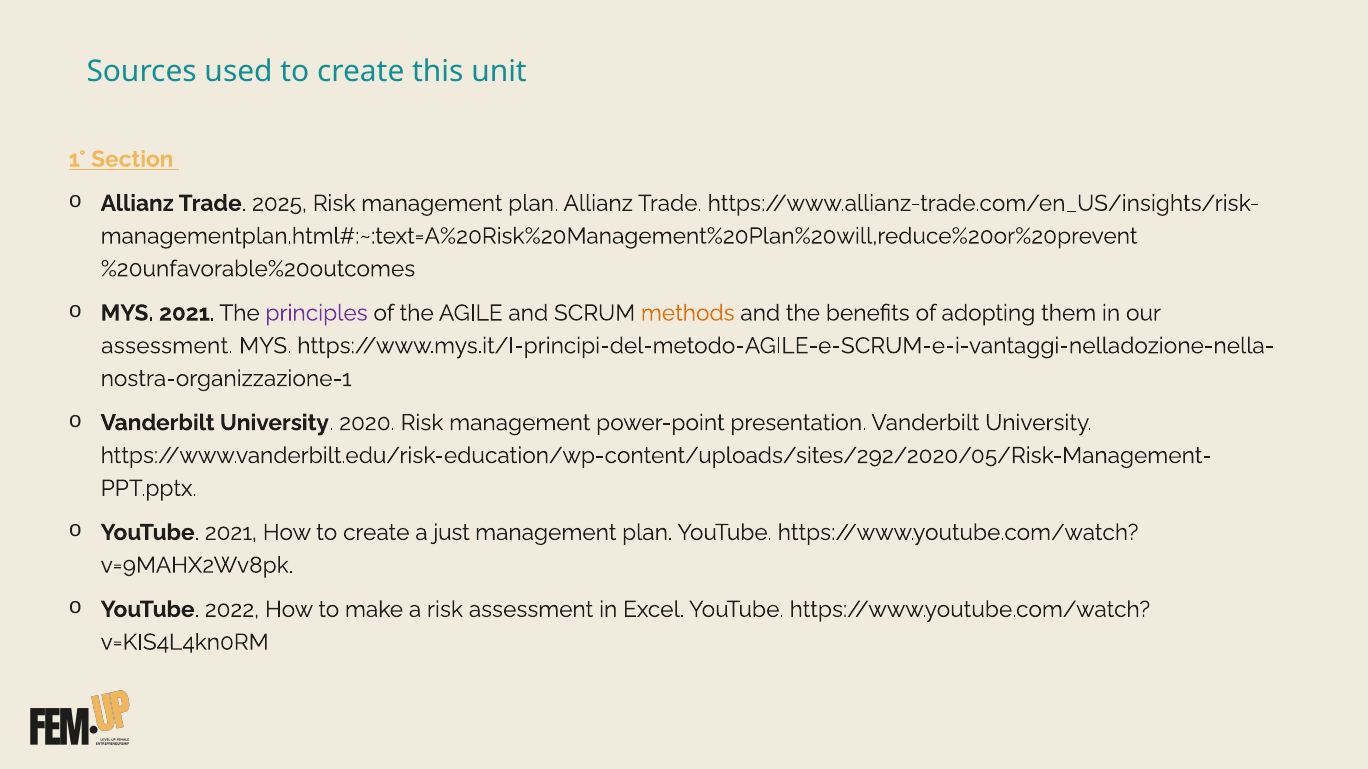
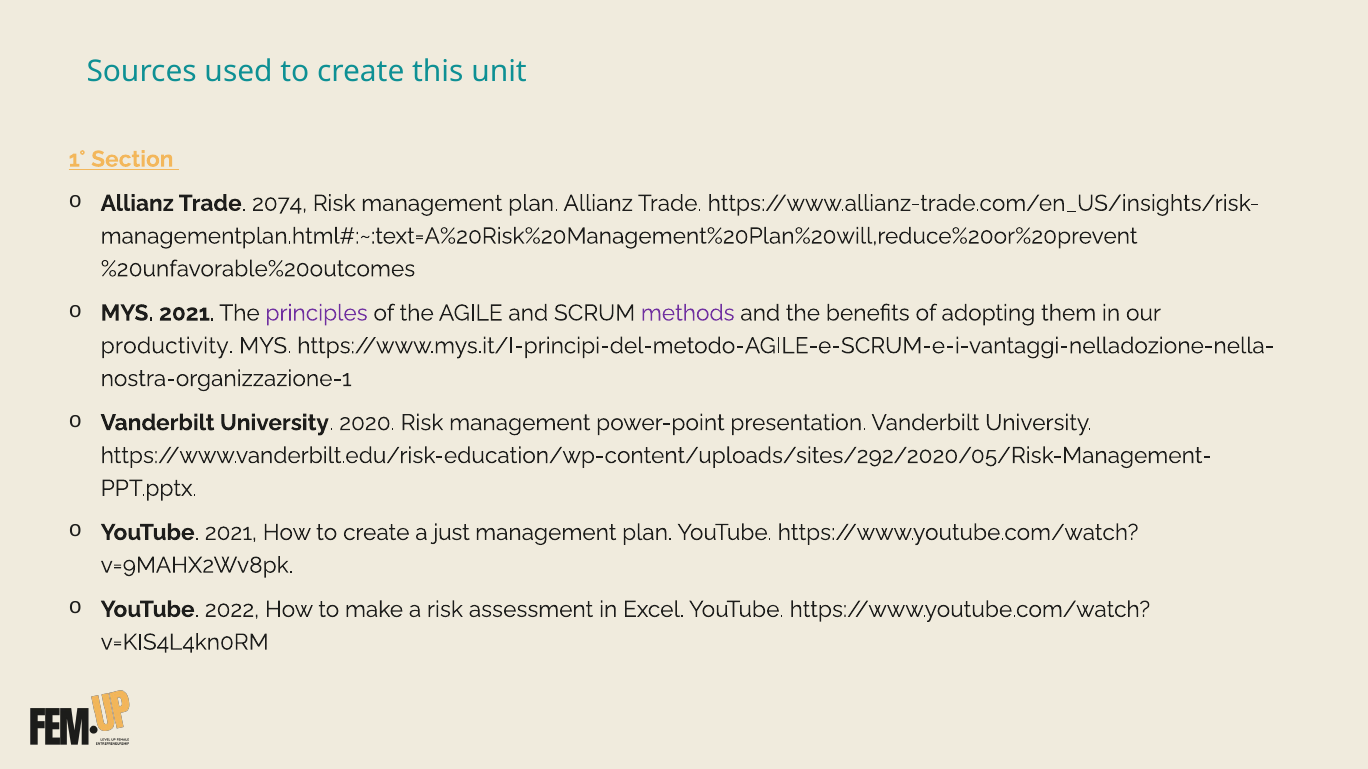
2025: 2025 -> 2074 (280, 203)
methods colour: orange -> purple (688, 313)
assessment: assessment -> productivity (167, 346)
